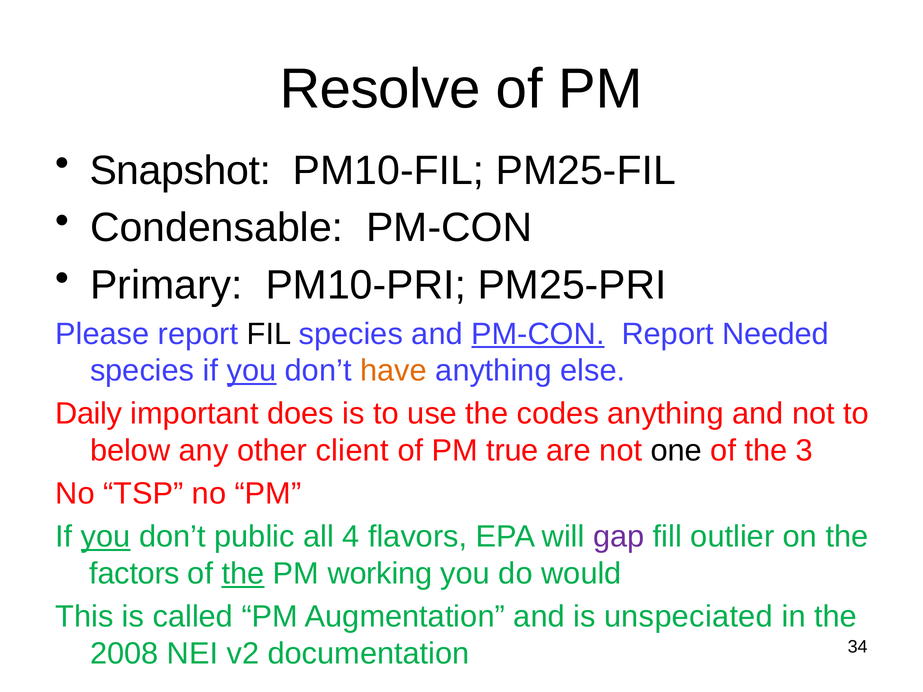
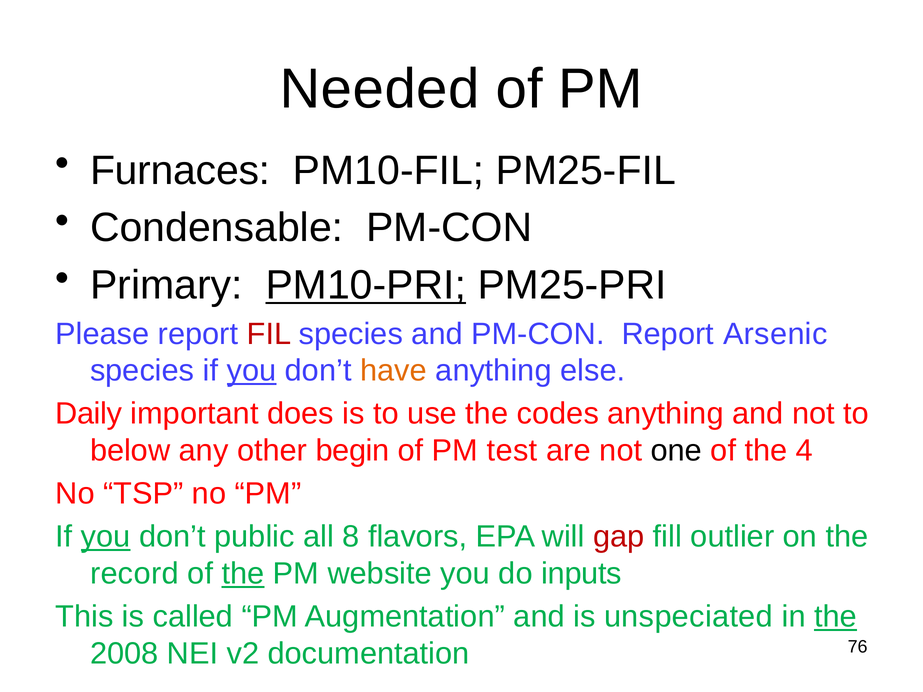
Resolve: Resolve -> Needed (380, 89)
Snapshot: Snapshot -> Furnaces (180, 171)
PM10-PRI underline: none -> present (366, 285)
FIL colour: black -> red (269, 334)
PM-CON underline: present -> none (538, 334)
Needed: Needed -> Arsenic (775, 334)
client: client -> begin (353, 451)
true: true -> test (512, 451)
3: 3 -> 4 (804, 451)
4: 4 -> 8 (351, 537)
gap colour: purple -> red (619, 537)
factors: factors -> record (134, 574)
working: working -> website (380, 574)
would: would -> inputs (582, 574)
the underline: none -> present (836, 617)
34: 34 -> 76 (858, 647)
